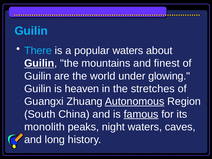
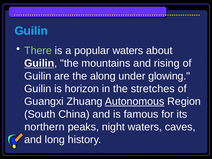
There colour: light blue -> light green (38, 51)
finest: finest -> rising (167, 63)
world: world -> along (103, 76)
heaven: heaven -> horizon (82, 89)
famous underline: present -> none (141, 114)
monolith: monolith -> northern (44, 127)
